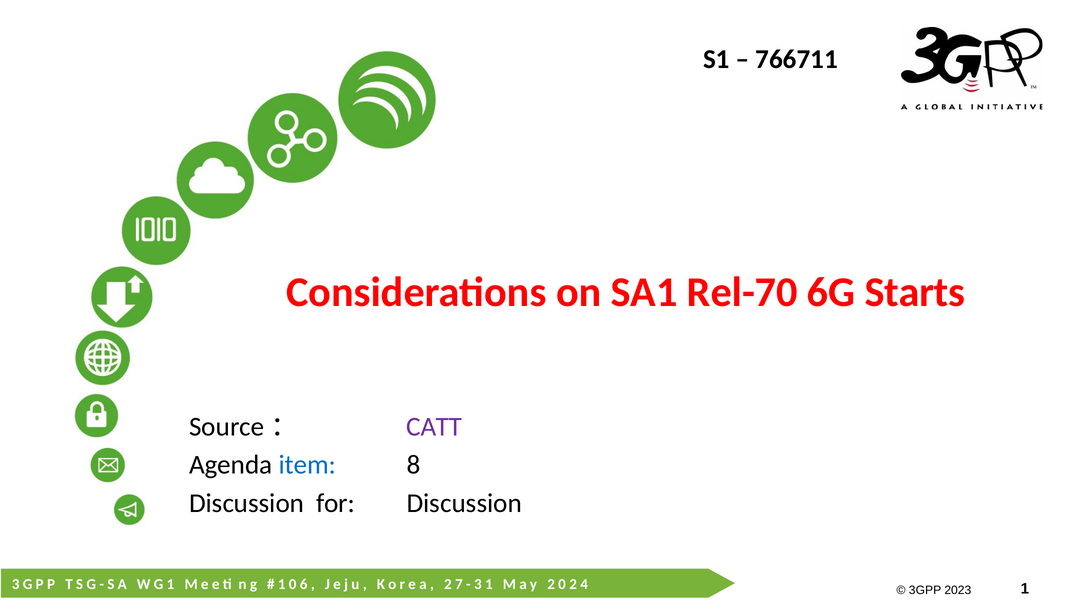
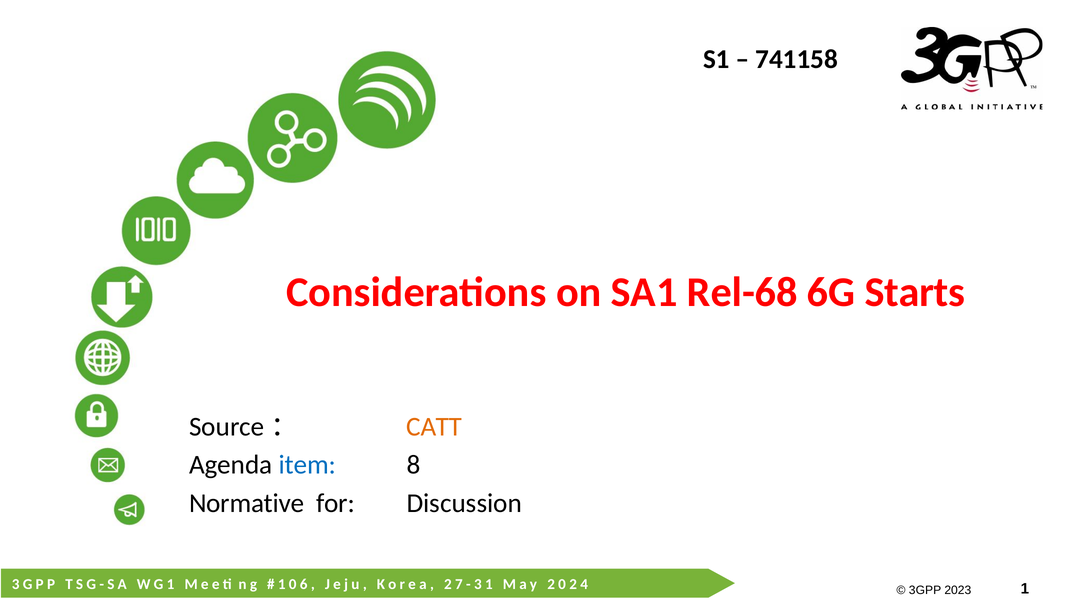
766711: 766711 -> 741158 (797, 59)
Rel-70: Rel-70 -> Rel-68 (742, 292)
CATT colour: purple -> orange (434, 427)
Discussion: Discussion -> Normative (247, 503)
